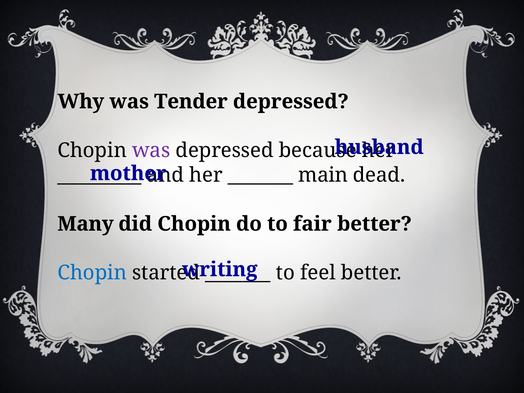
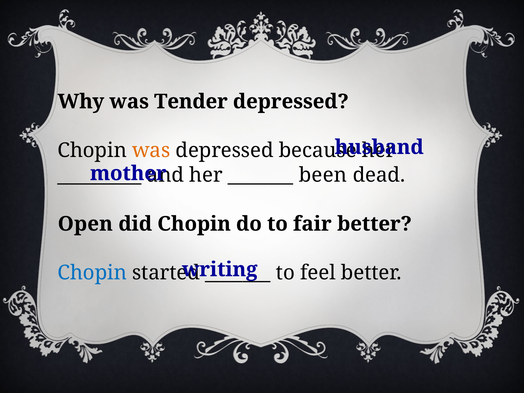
was colour: purple -> orange (151, 151)
main: main -> been (323, 175)
Many: Many -> Open (85, 224)
